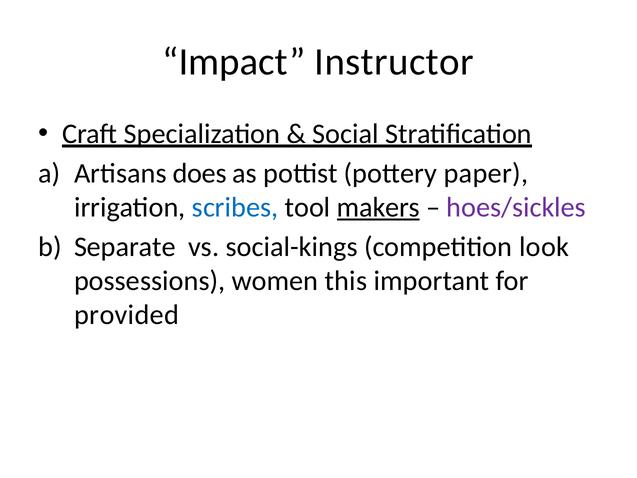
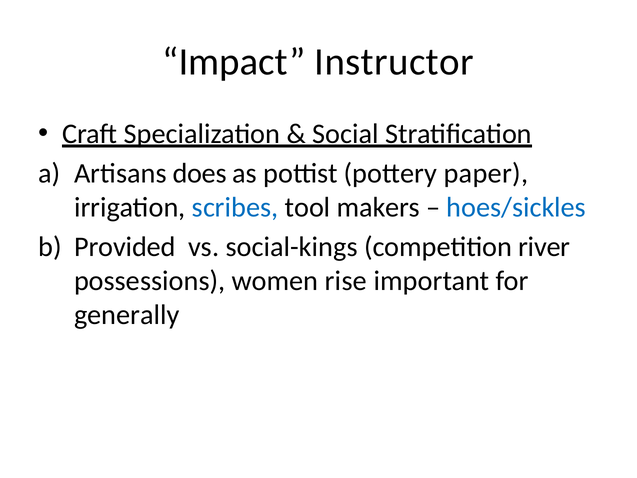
makers underline: present -> none (378, 207)
hoes/sickles colour: purple -> blue (516, 207)
Separate: Separate -> Provided (125, 247)
look: look -> river (544, 247)
this: this -> rise (346, 281)
provided: provided -> generally (127, 315)
